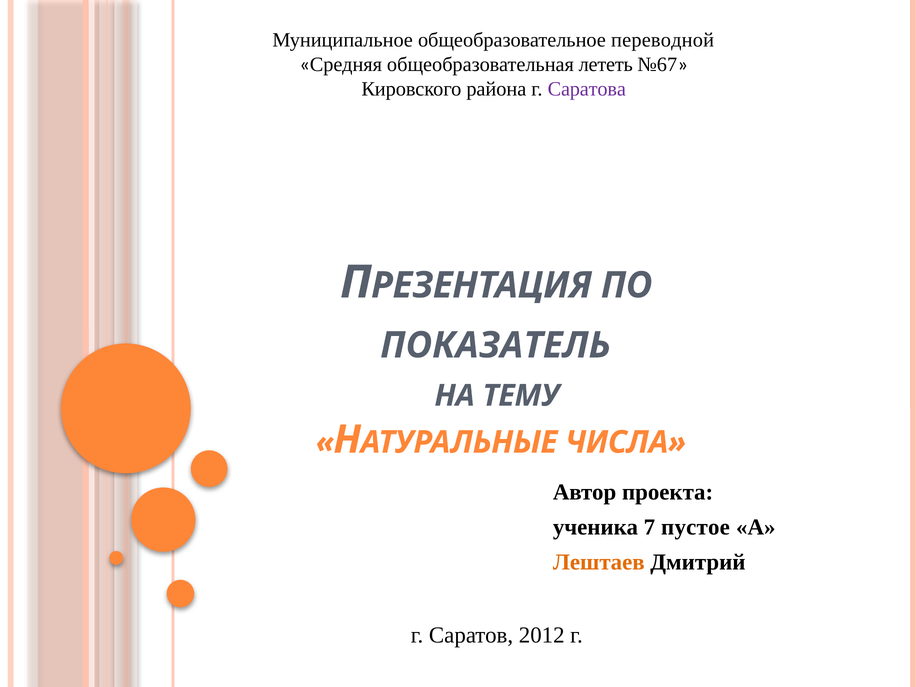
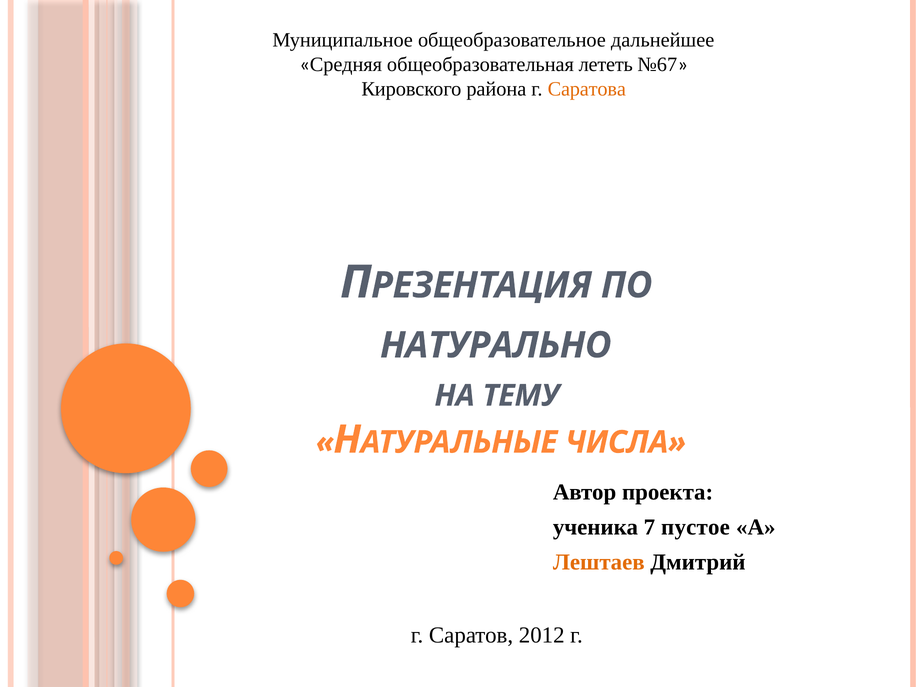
переводной: переводной -> дальнейшее (663, 40)
Саратова colour: purple -> orange (587, 89)
ПОКАЗАТЕЛЬ: ПОКАЗАТЕЛЬ -> НАТУРАЛЬНО (496, 345)
